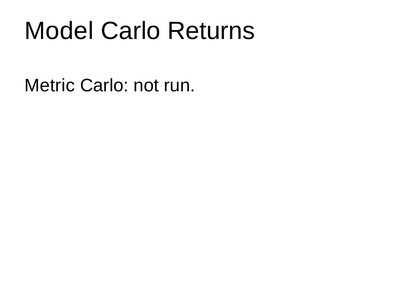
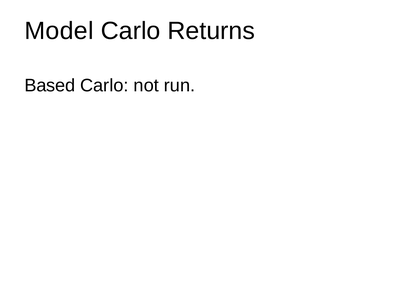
Metric: Metric -> Based (50, 86)
